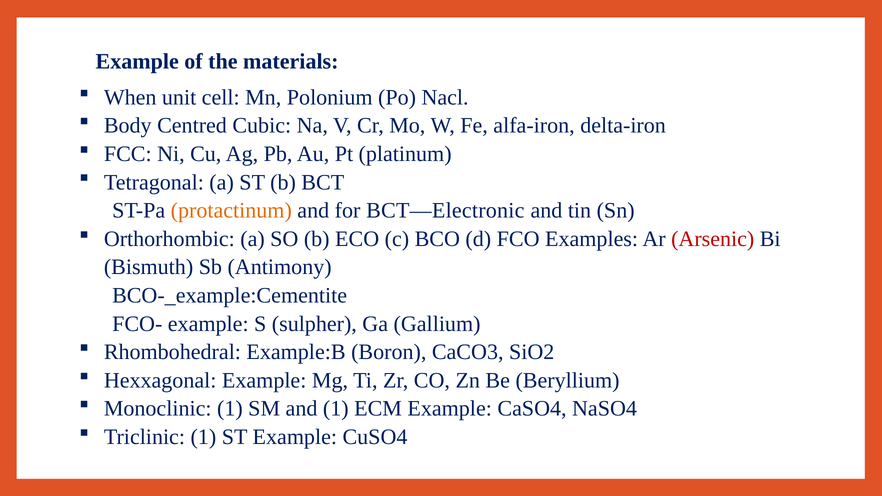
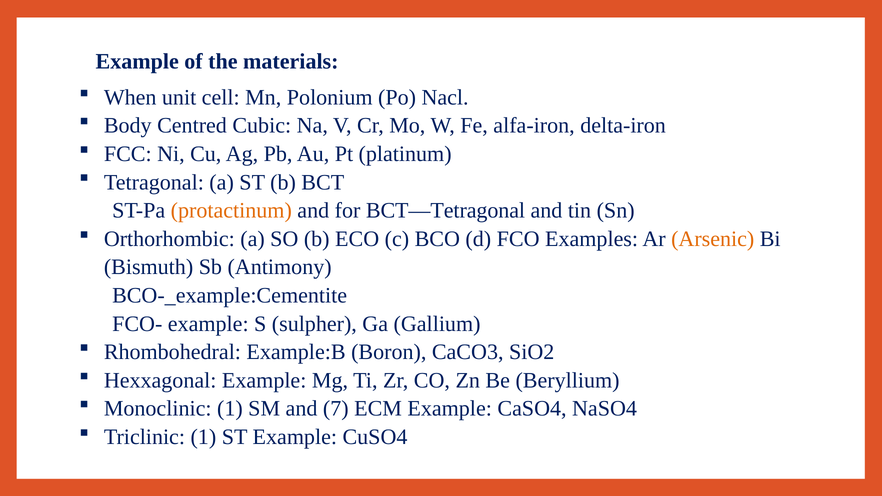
BCT—Electronic: BCT—Electronic -> BCT—Tetragonal (445, 211)
Arsenic colour: red -> orange (713, 239)
and 1: 1 -> 7 (336, 409)
